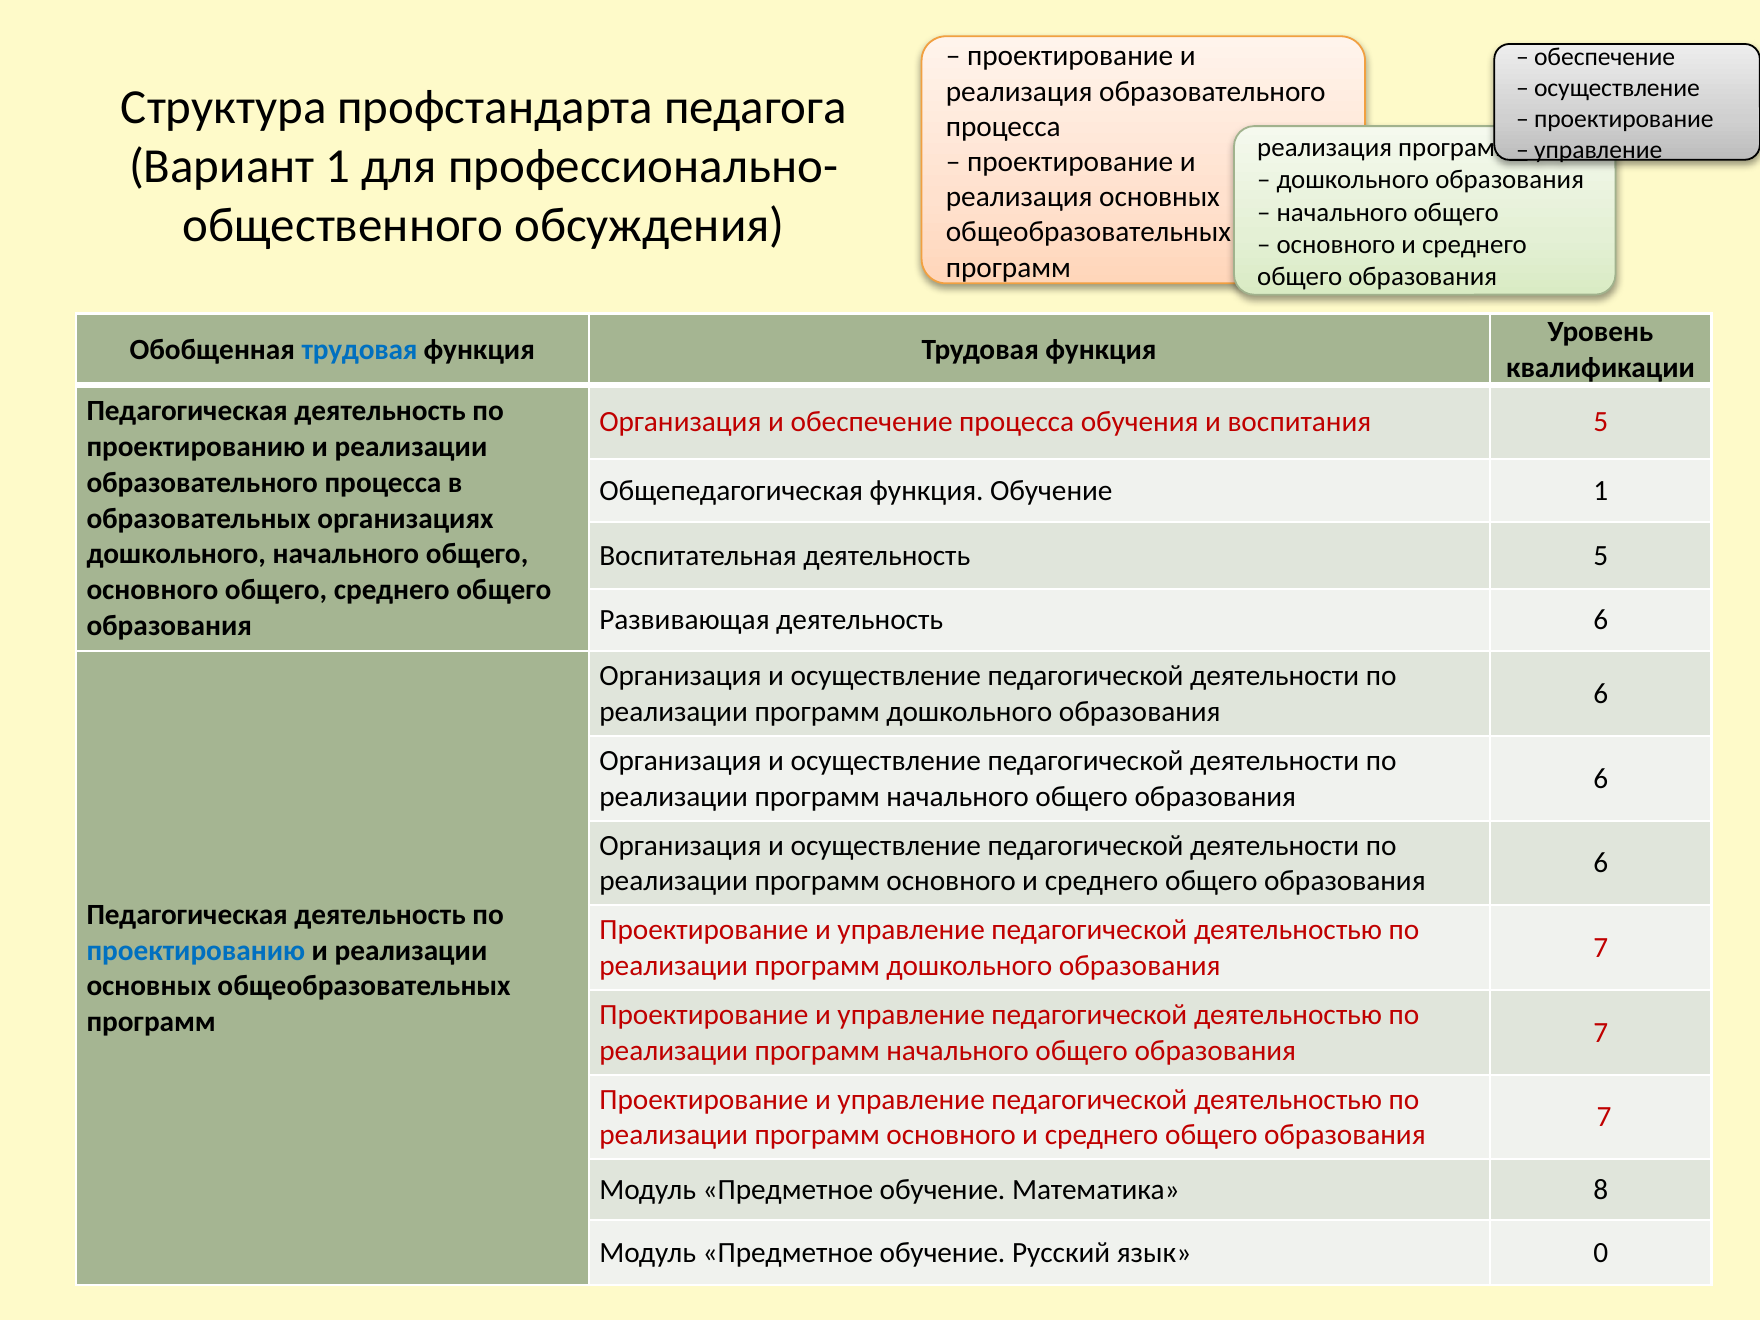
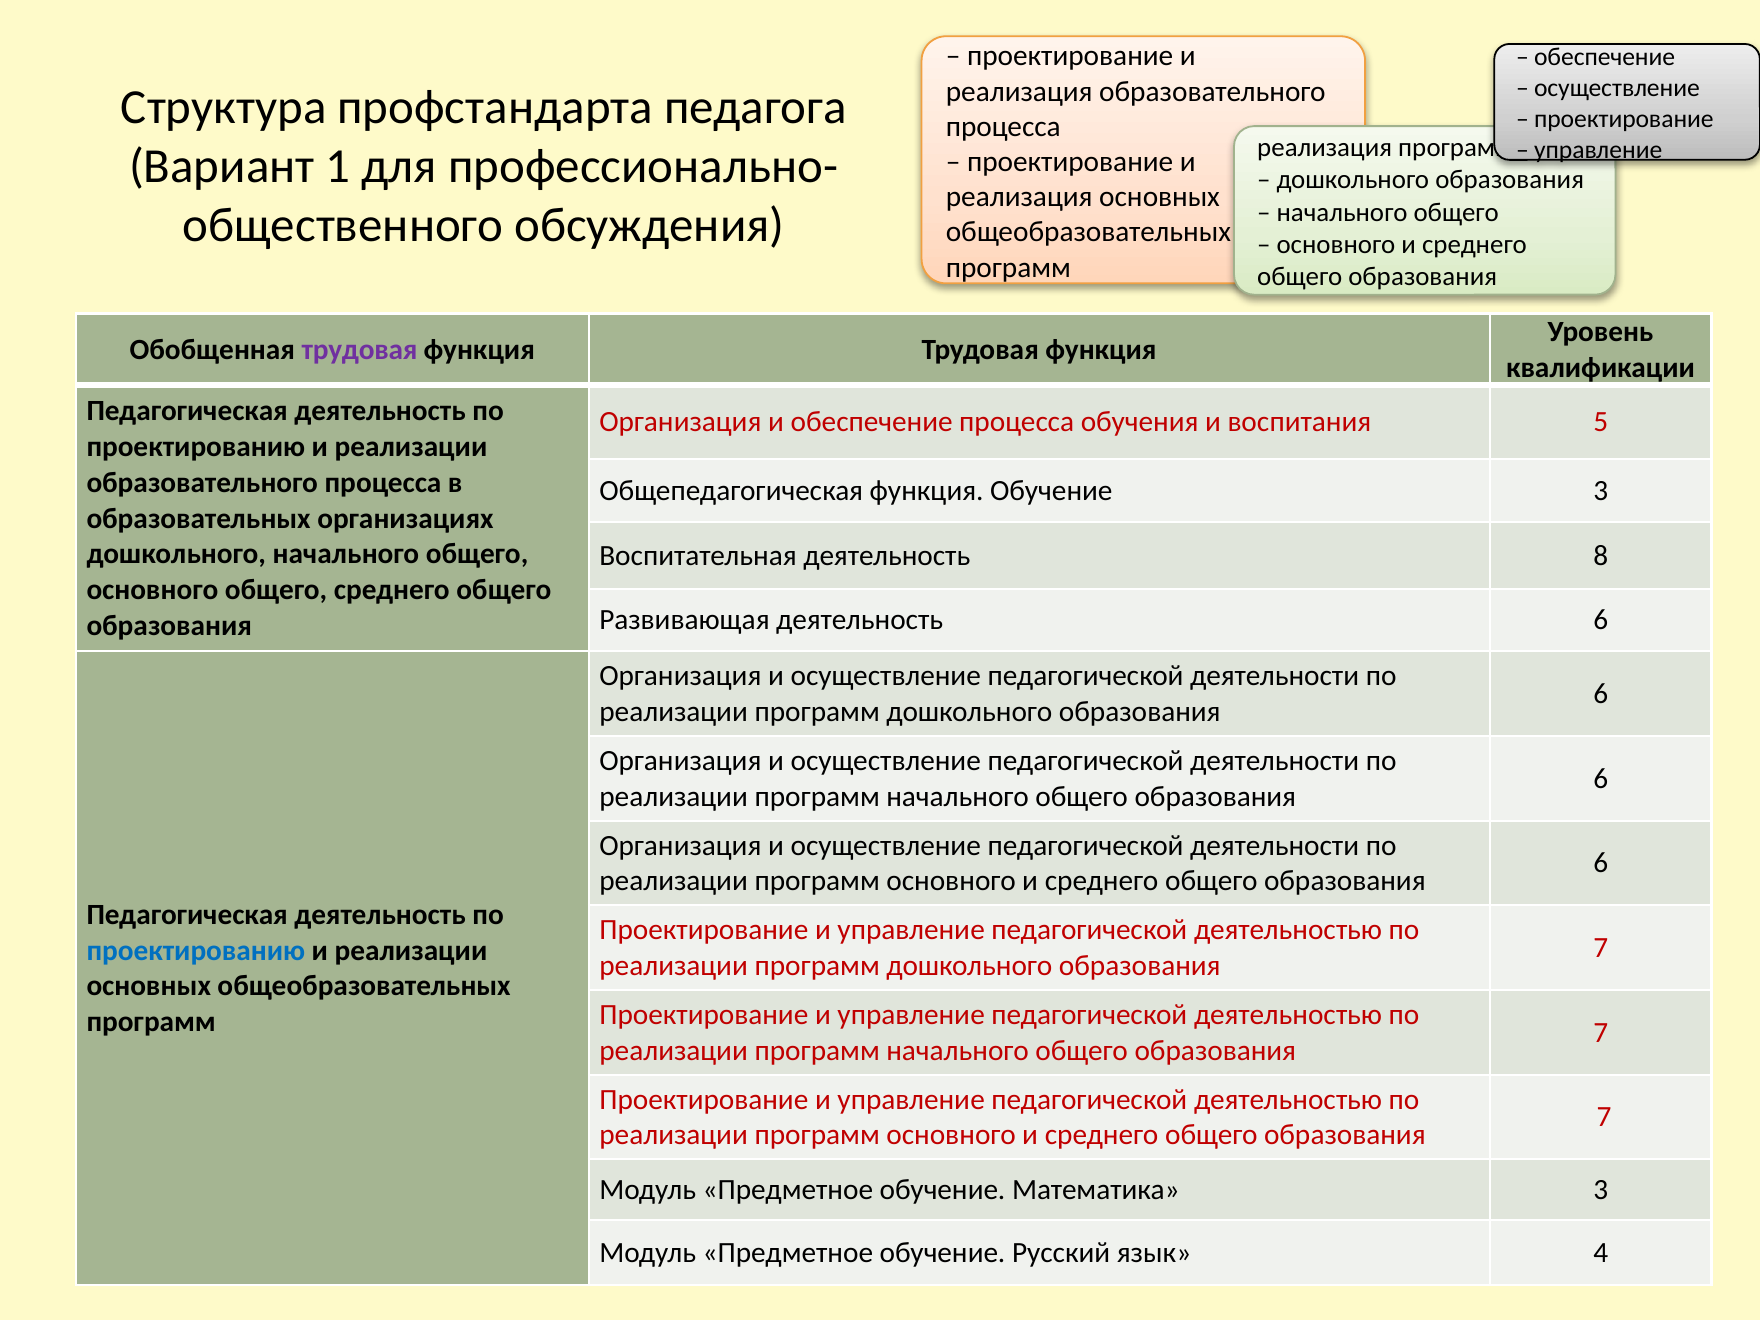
трудовая colour: blue -> purple (360, 350)
Обучение 1: 1 -> 3 (1601, 491)
деятельность 5: 5 -> 8 (1601, 556)
Математика 8: 8 -> 3 (1601, 1190)
0: 0 -> 4 (1601, 1253)
